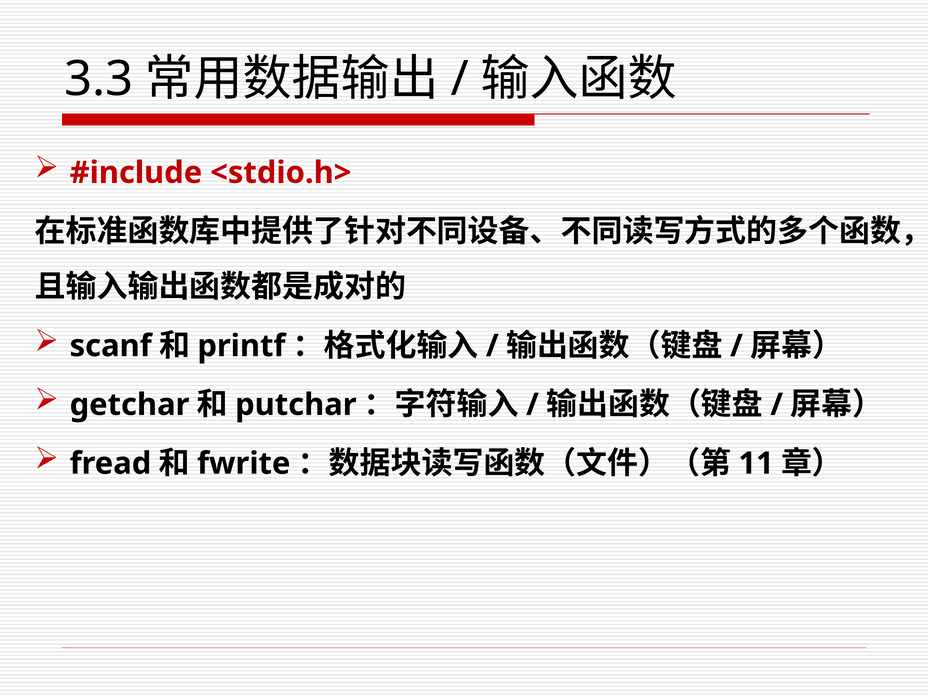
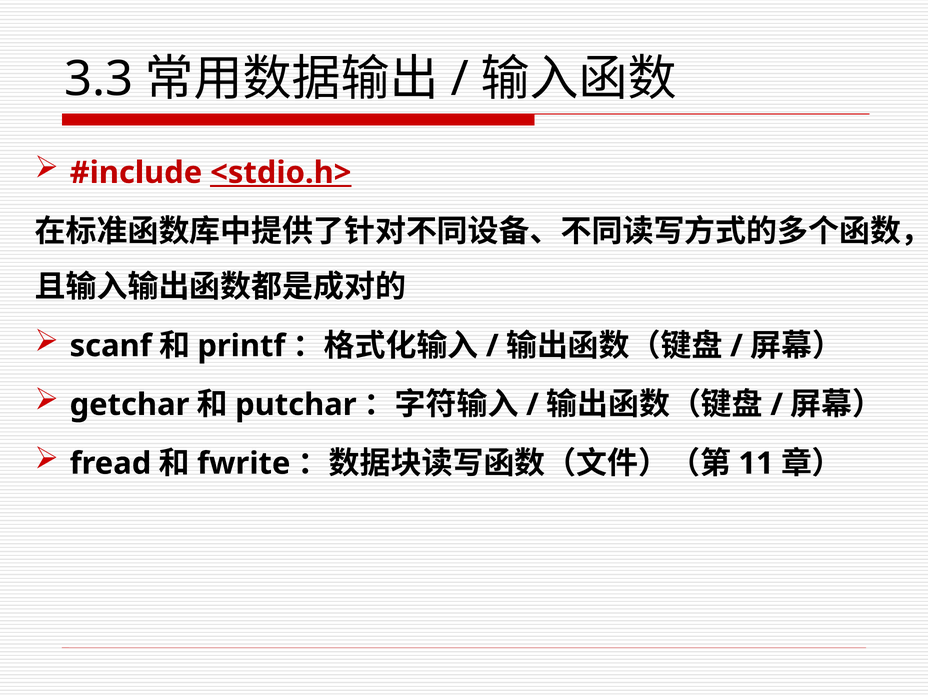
<stdio.h> underline: none -> present (281, 173)
